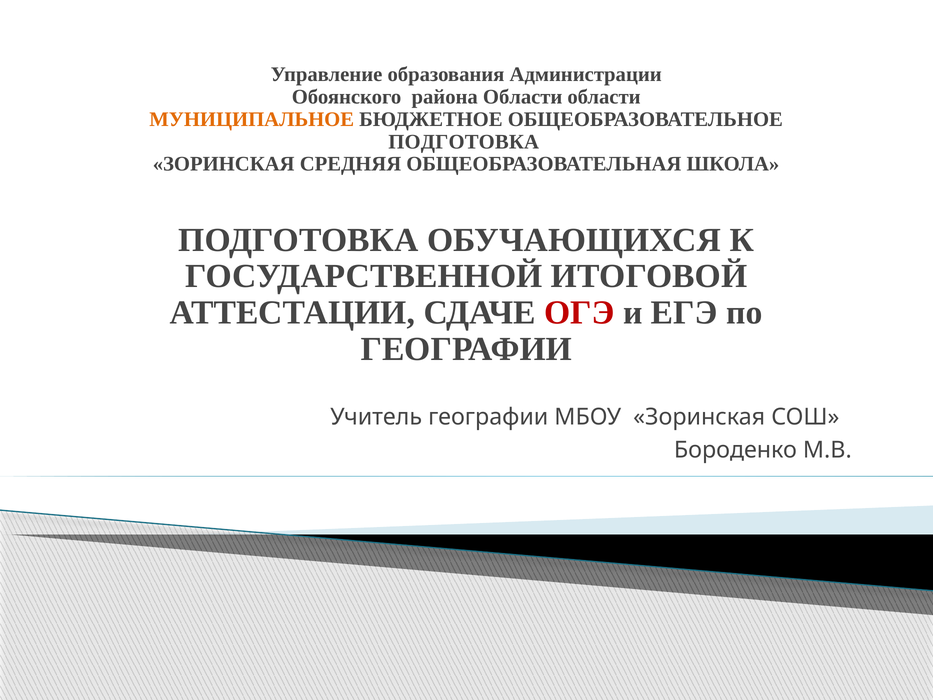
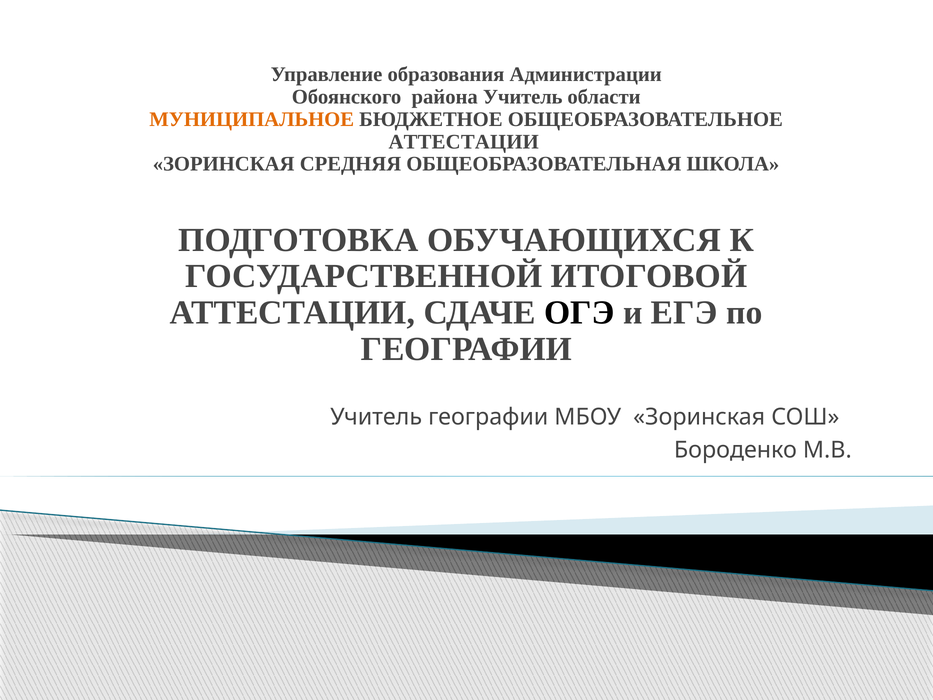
района Области: Области -> Учитель (523, 97)
ПОДГОТОВКА: ПОДГОТОВКА -> АТТЕСТАЦИИ (464, 142)
ОГЭ colour: red -> black (580, 313)
